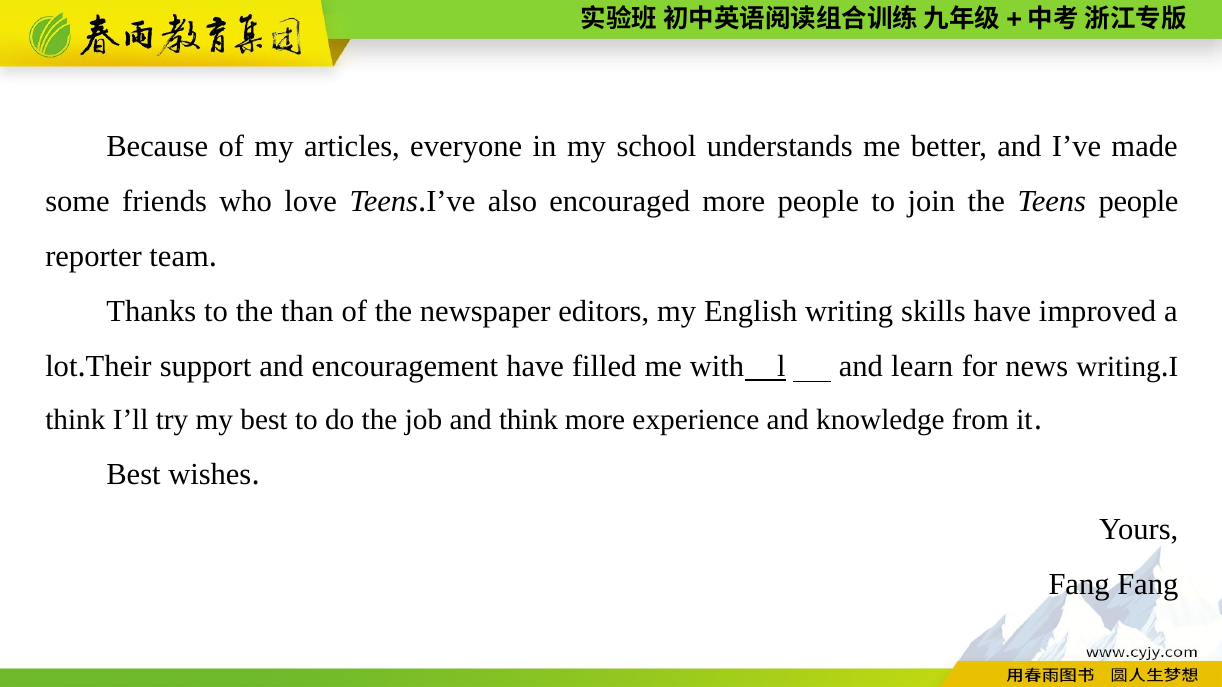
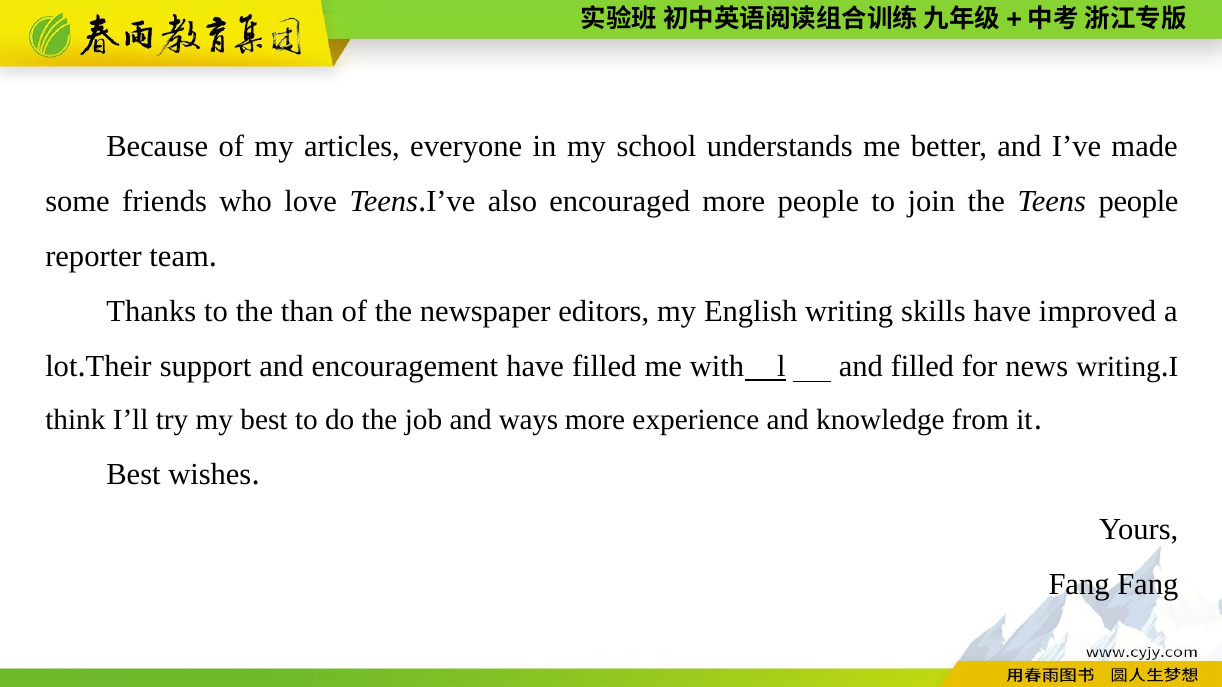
and learn: learn -> filled (922, 367)
and think: think -> ways (529, 420)
